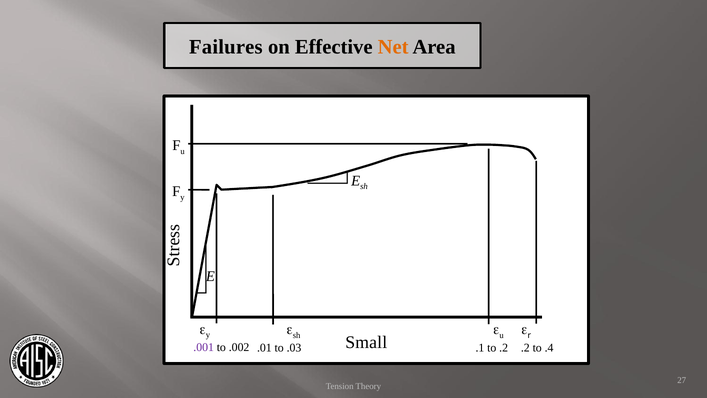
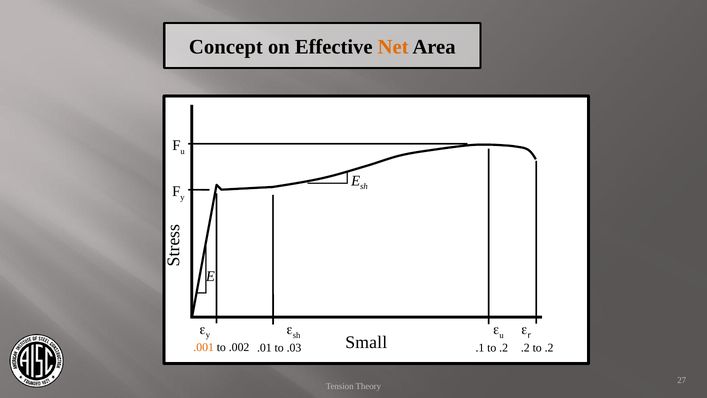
Failures: Failures -> Concept (226, 47)
.001 colour: purple -> orange (204, 347)
.2 to .4: .4 -> .2 (549, 347)
